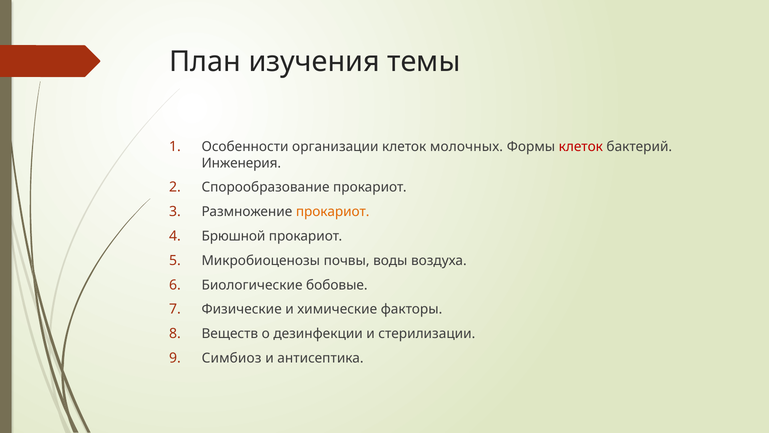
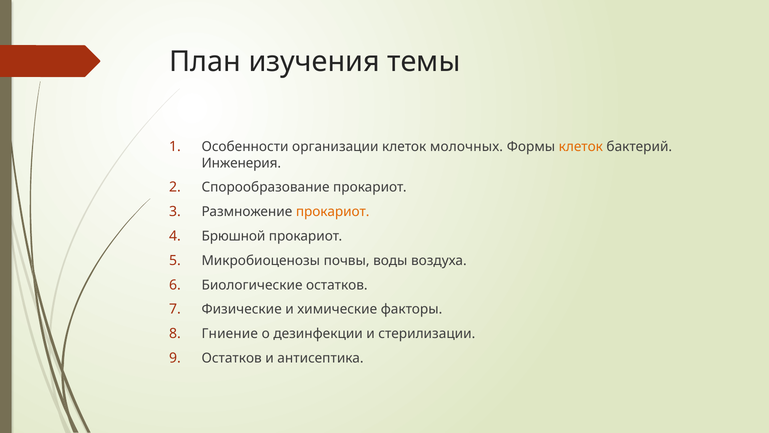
клеток colour: red -> orange (581, 147)
Биологические бобовые: бобовые -> остатков (337, 285)
Веществ: Веществ -> Гниение (230, 333)
Симбиоз: Симбиоз -> Остатков (232, 358)
